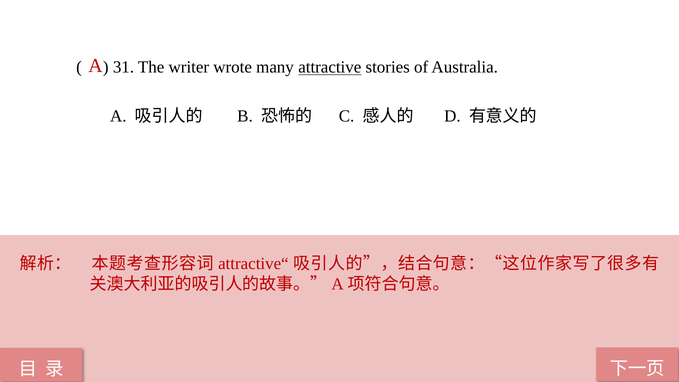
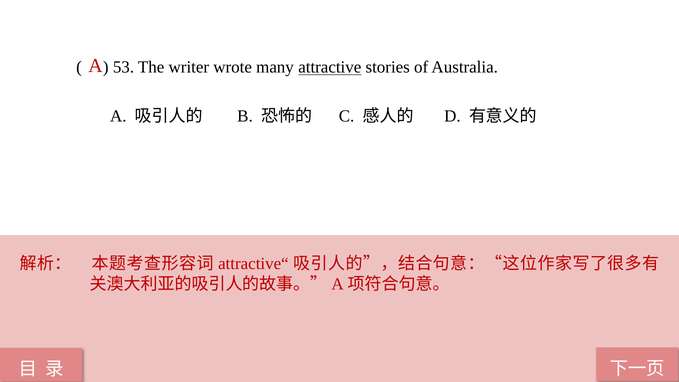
31: 31 -> 53 (123, 67)
